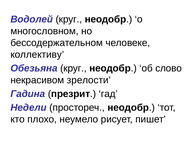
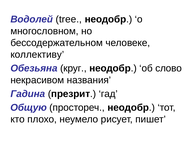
Водолей круг: круг -> tree (69, 19)
зрелости: зрелости -> названия (89, 80)
Недели: Недели -> Общую (29, 108)
